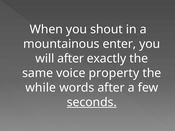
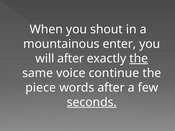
the underline: none -> present (139, 59)
property: property -> continue (114, 73)
while: while -> piece (41, 88)
